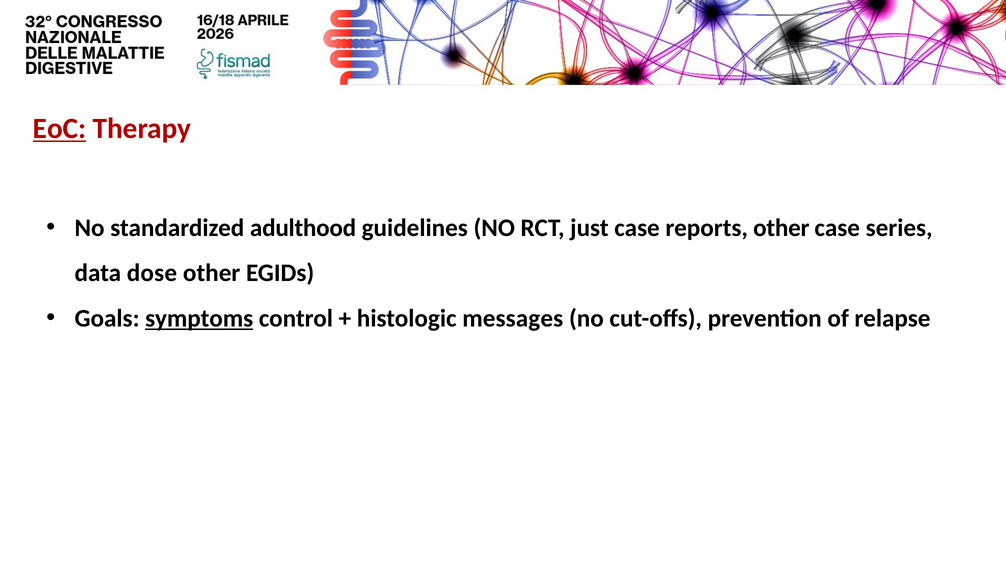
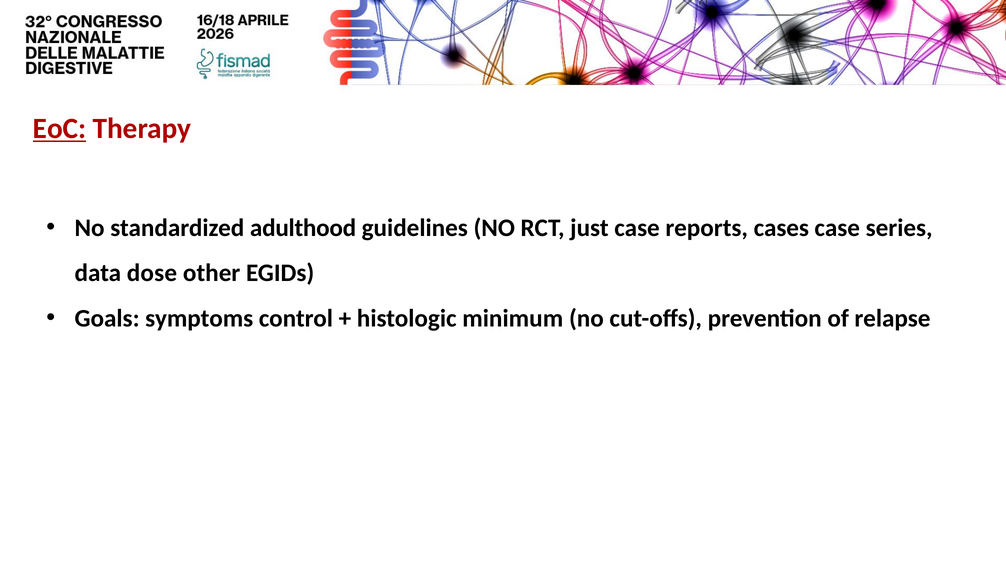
reports other: other -> cases (781, 228)
symptoms underline: present -> none (199, 318)
messages: messages -> minimum (513, 318)
